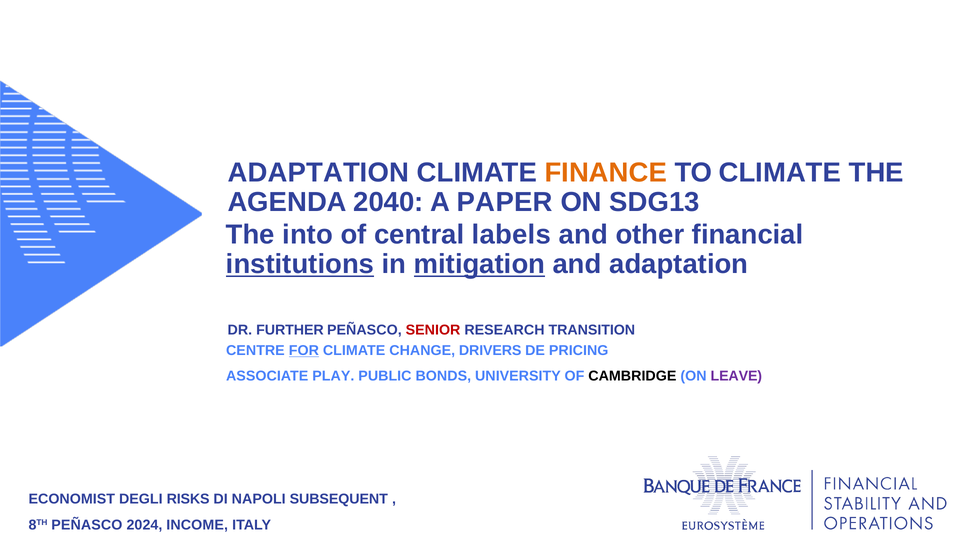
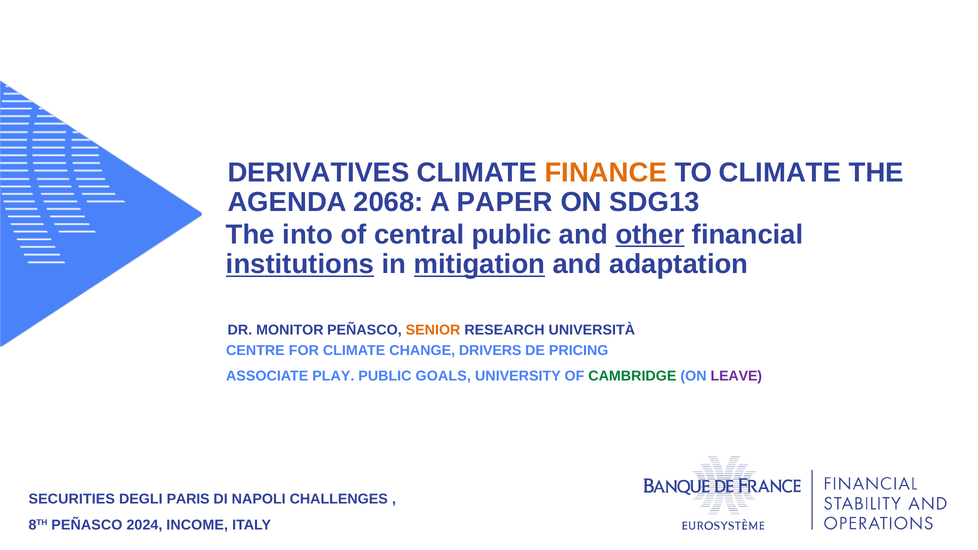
ADAPTATION: ADAPTATION -> DERIVATIVES (319, 173)
2040: 2040 -> 2068 (389, 202)
central labels: labels -> public (512, 235)
other underline: none -> present (650, 235)
FURTHER: FURTHER -> MONITOR (290, 330)
SENIOR colour: red -> orange (433, 330)
TRANSITION: TRANSITION -> UNIVERSITÀ (592, 330)
FOR underline: present -> none (304, 351)
BONDS: BONDS -> GOALS (443, 376)
CAMBRIDGE colour: black -> green (632, 376)
ECONOMIST: ECONOMIST -> SECURITIES (72, 499)
RISKS: RISKS -> PARIS (188, 499)
SUBSEQUENT: SUBSEQUENT -> CHALLENGES (339, 499)
